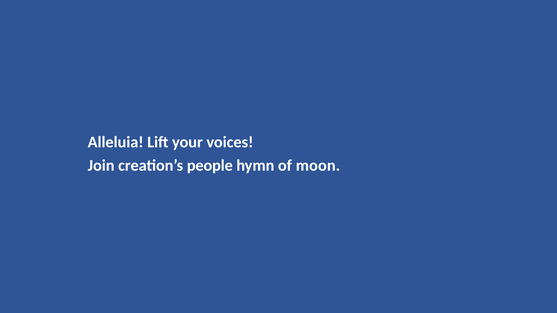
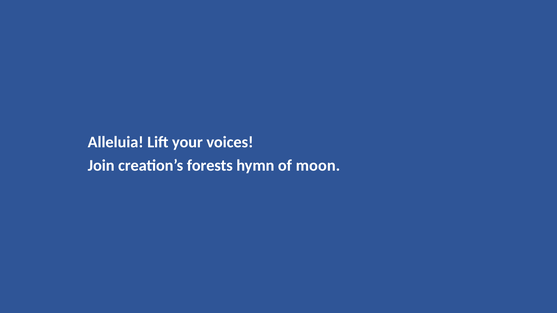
people: people -> forests (210, 166)
